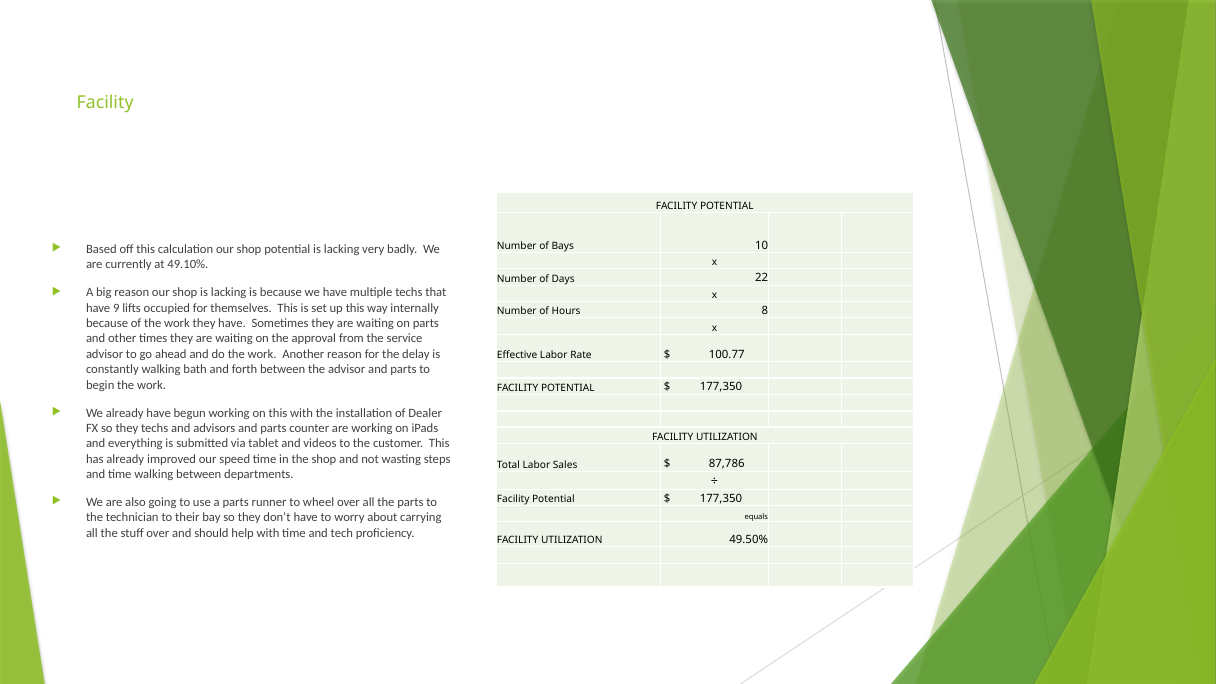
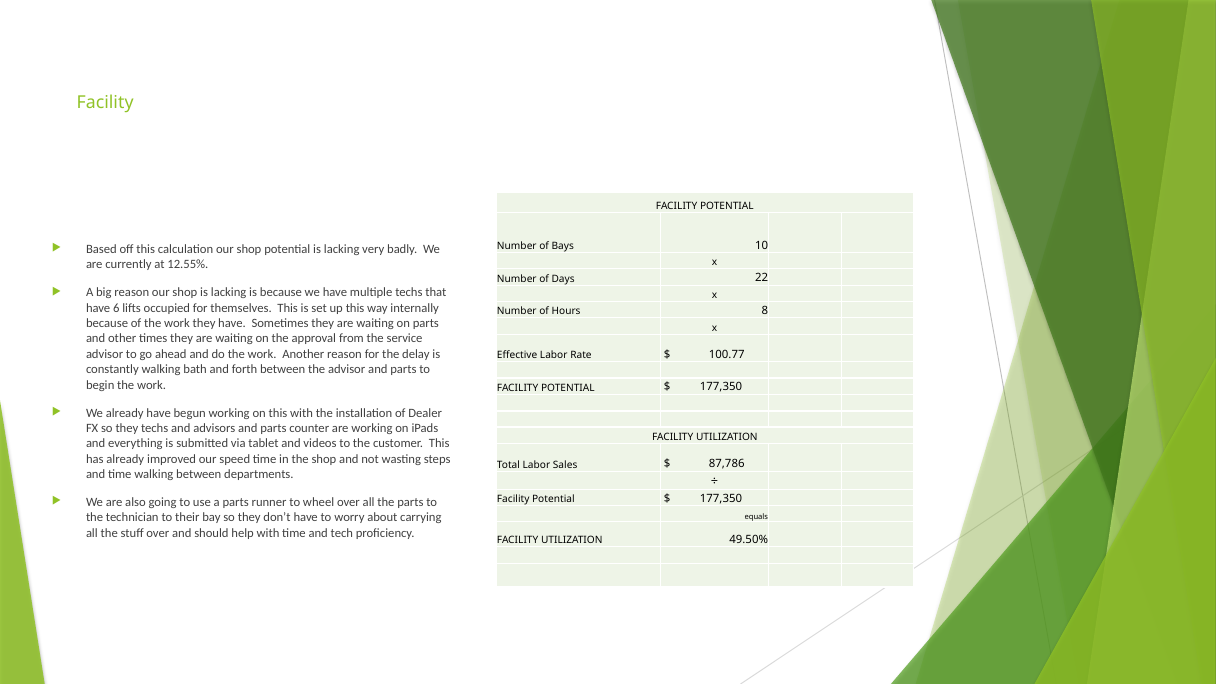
49.10%: 49.10% -> 12.55% (188, 265)
9: 9 -> 6 (116, 308)
